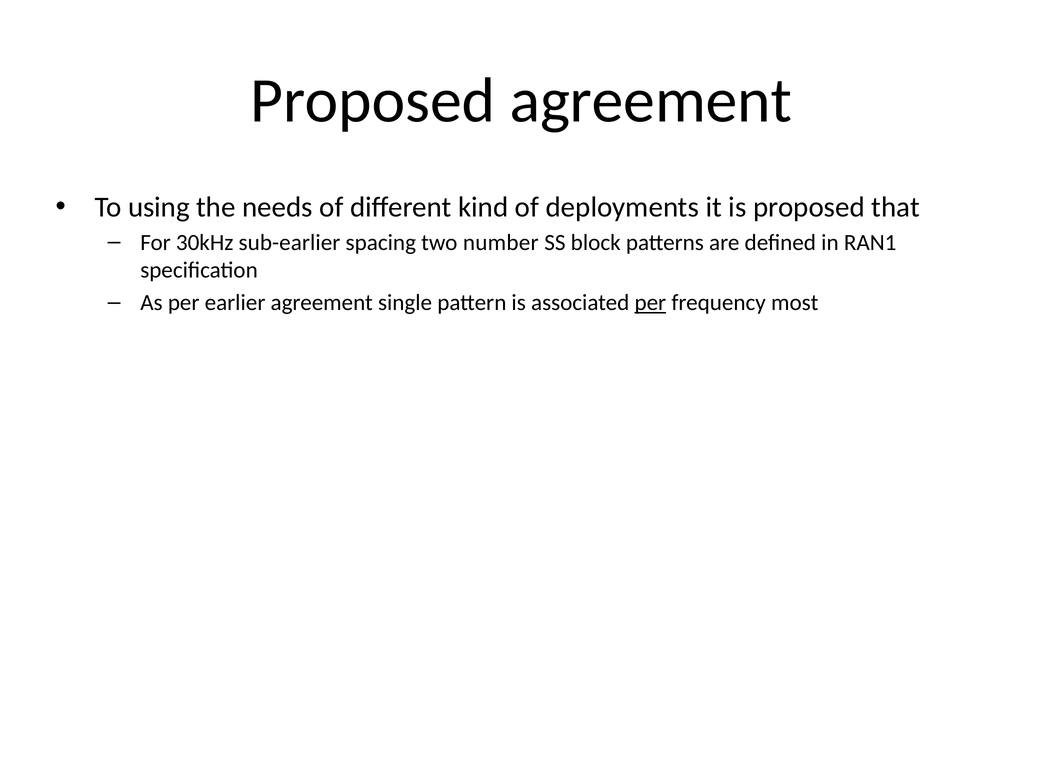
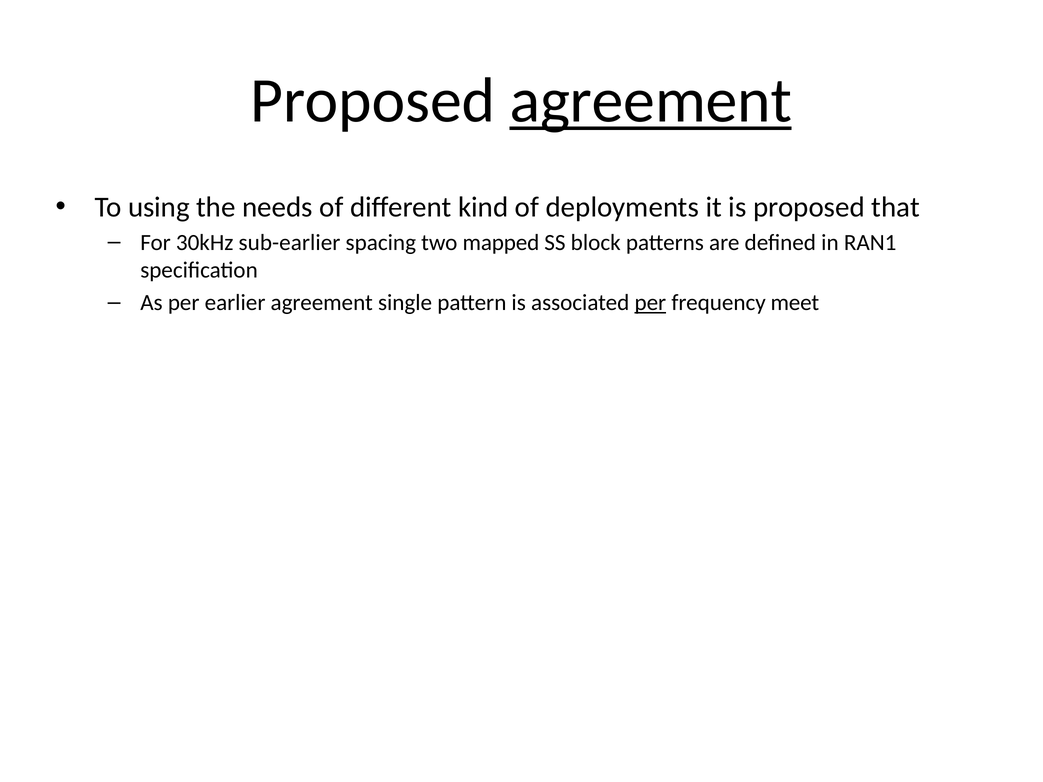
agreement underline: none -> present (651, 101)
number: number -> mapped (501, 243)
most: most -> meet (795, 303)
